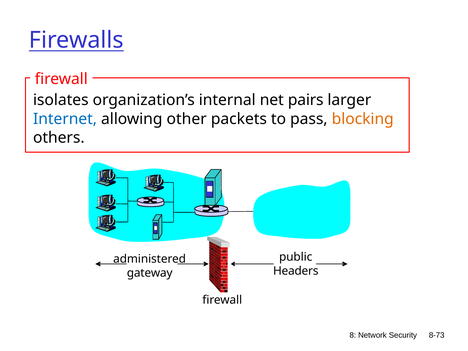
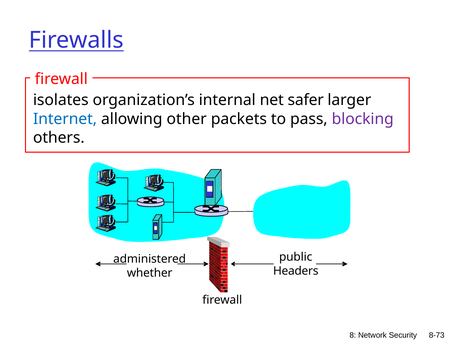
pairs: pairs -> safer (306, 100)
blocking colour: orange -> purple (363, 119)
gateway: gateway -> whether (150, 273)
